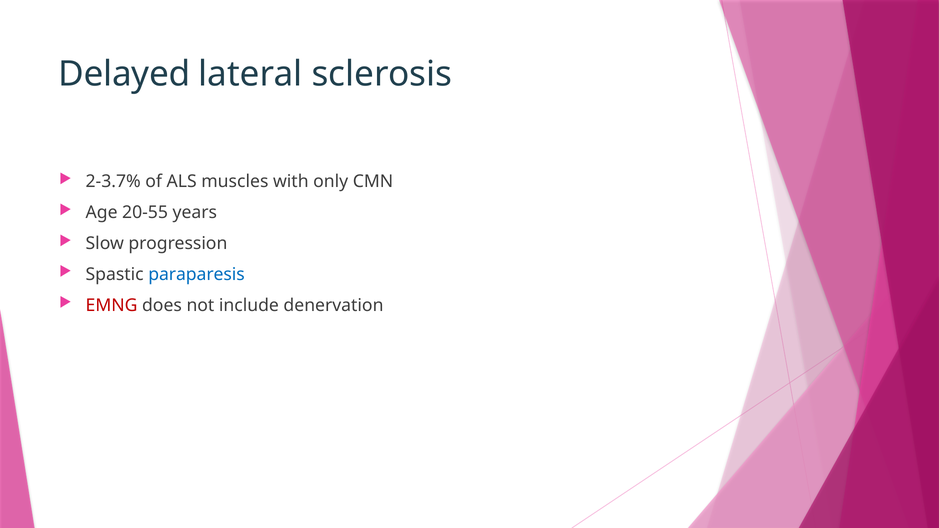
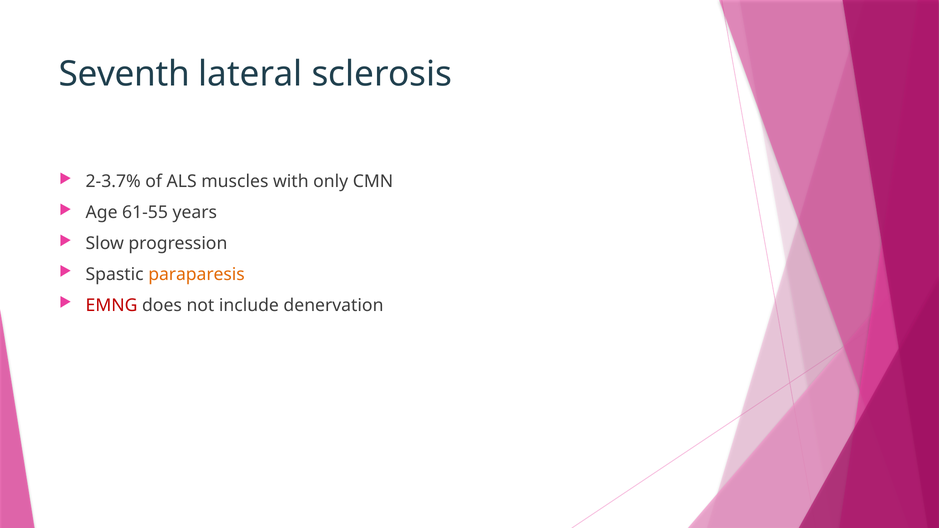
Delayed: Delayed -> Seventh (124, 74)
20-55: 20-55 -> 61-55 (145, 213)
paraparesis colour: blue -> orange (197, 274)
